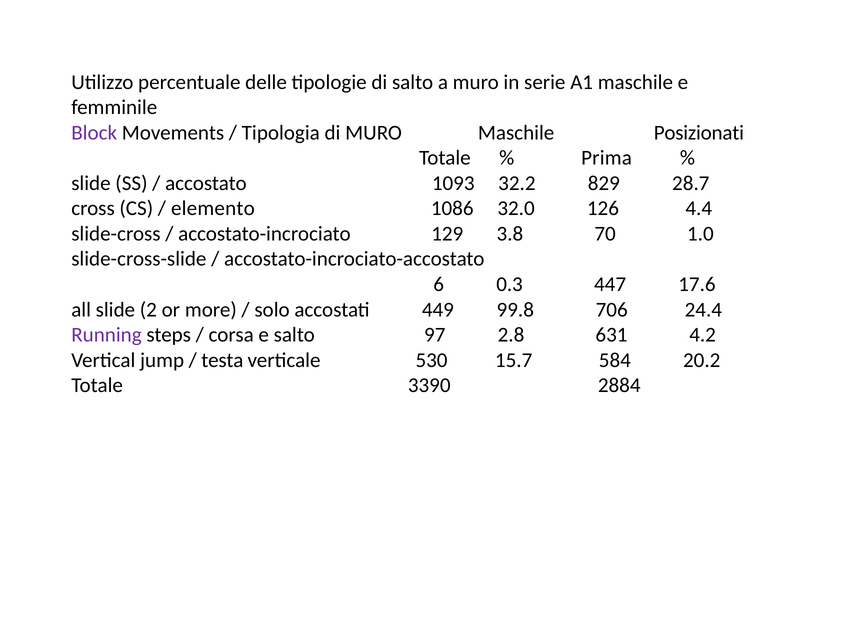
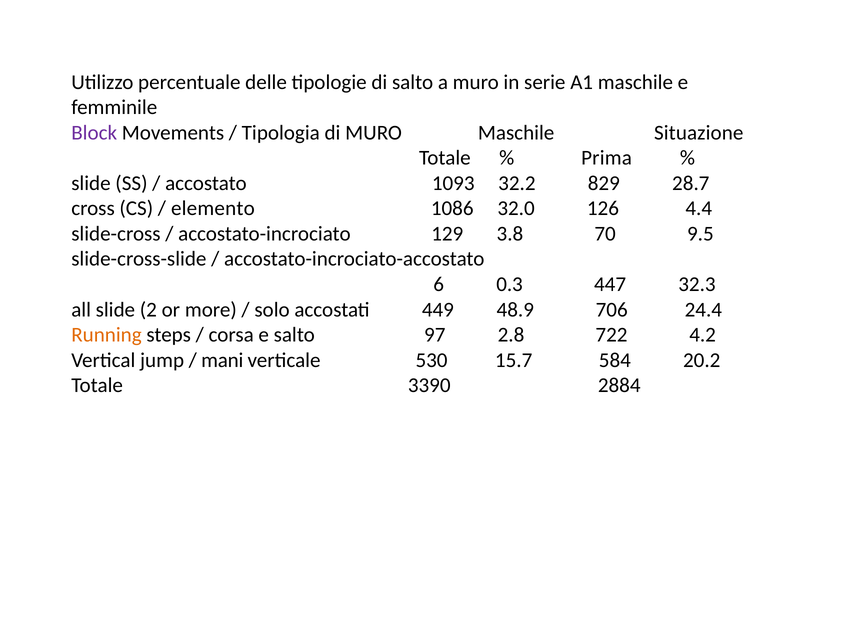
Posizionati: Posizionati -> Situazione (699, 133)
1.0: 1.0 -> 9.5 (700, 234)
17.6: 17.6 -> 32.3 (697, 284)
99.8: 99.8 -> 48.9 (515, 310)
Running colour: purple -> orange (106, 335)
631: 631 -> 722 (611, 335)
testa: testa -> mani (222, 360)
